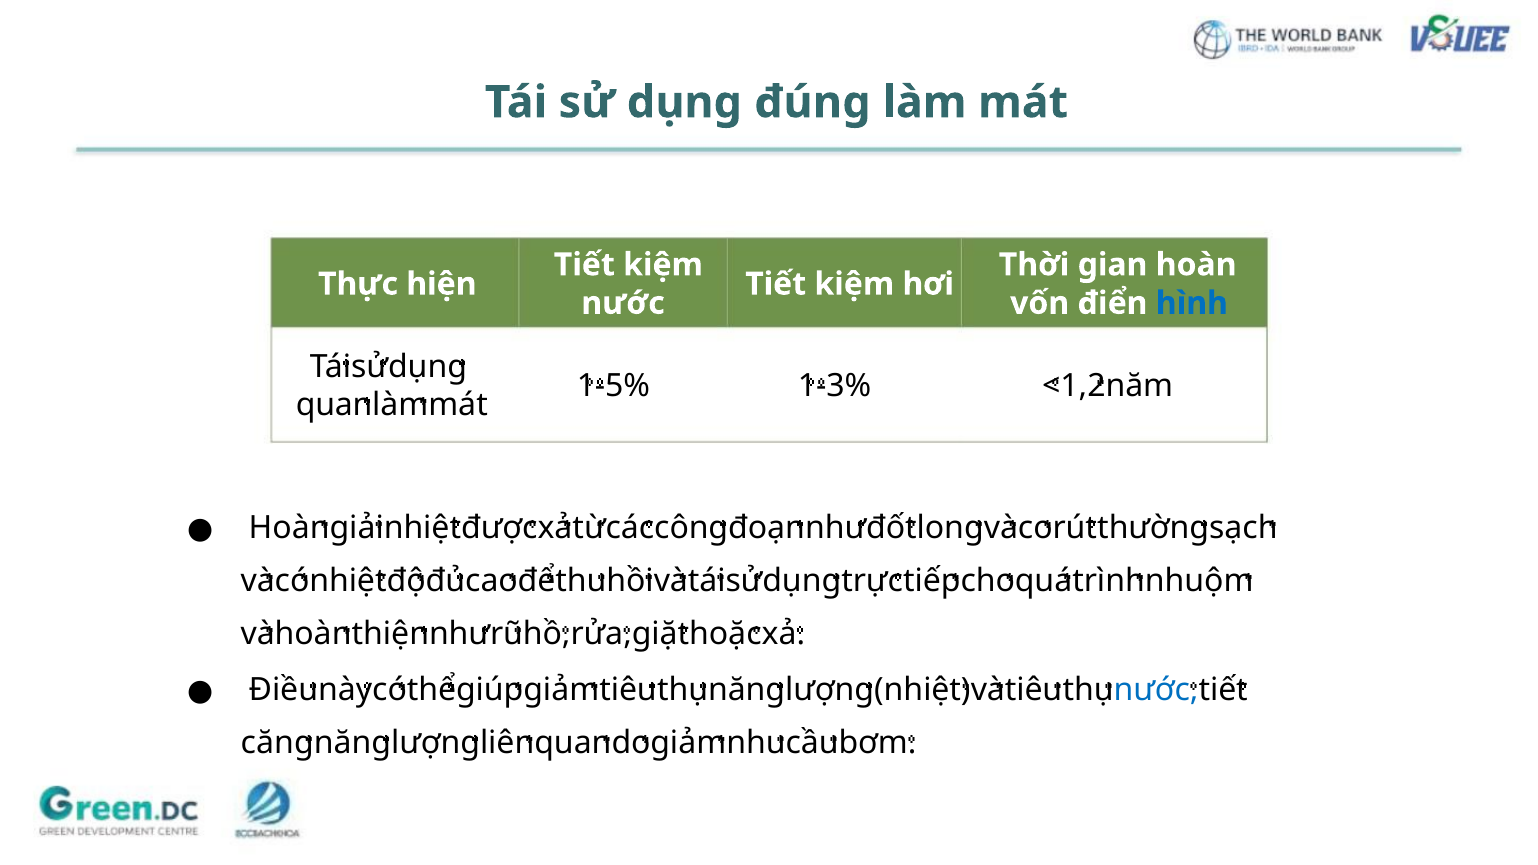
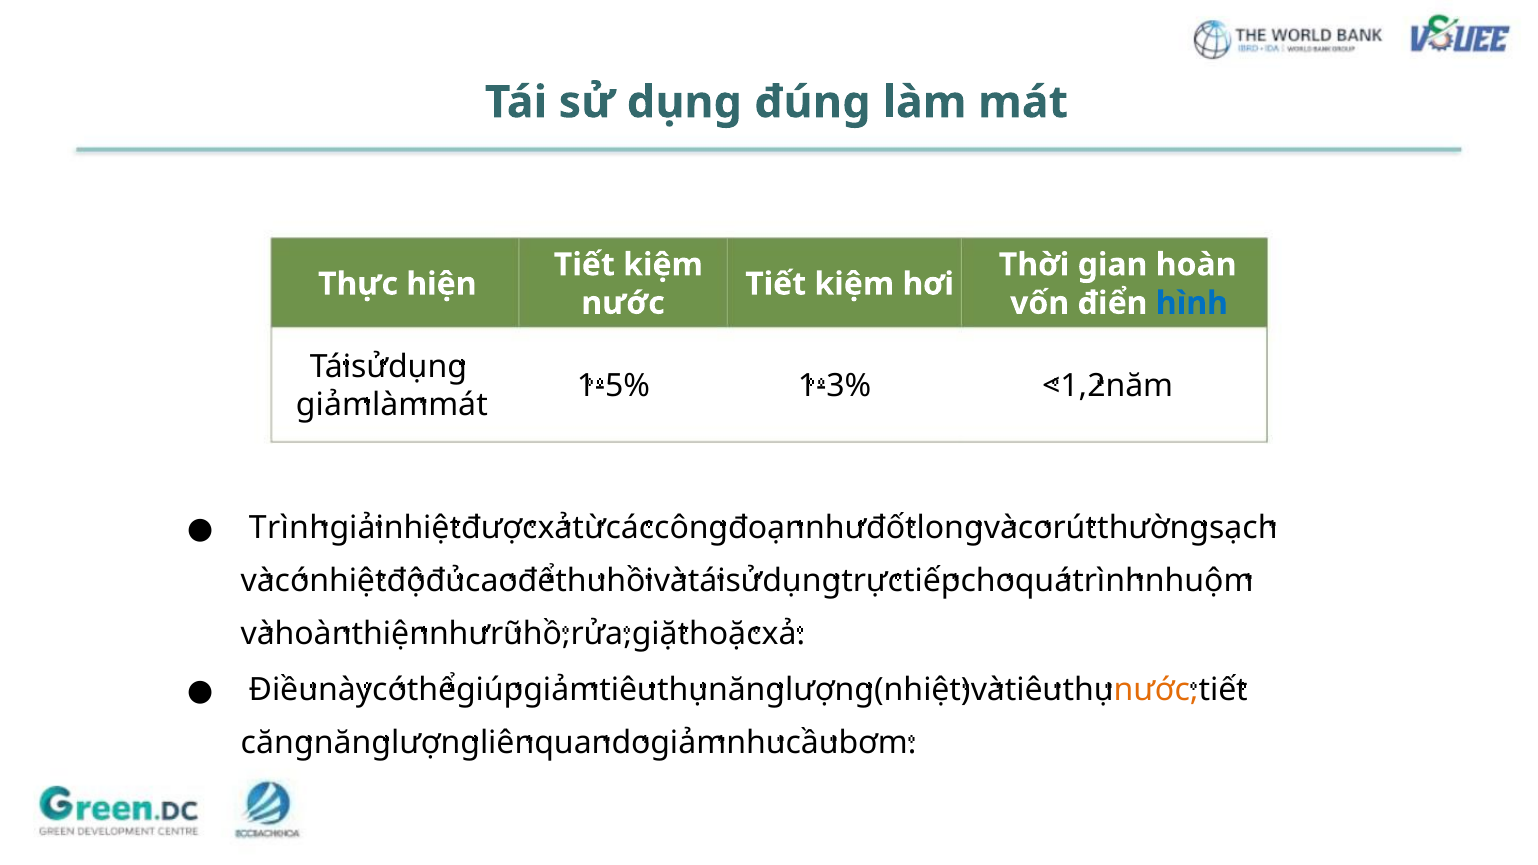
quan: quan -> giảm (334, 405)
Hoàn: Hoàn -> Trình (289, 529)
nước colour: blue -> orange (1156, 690)
